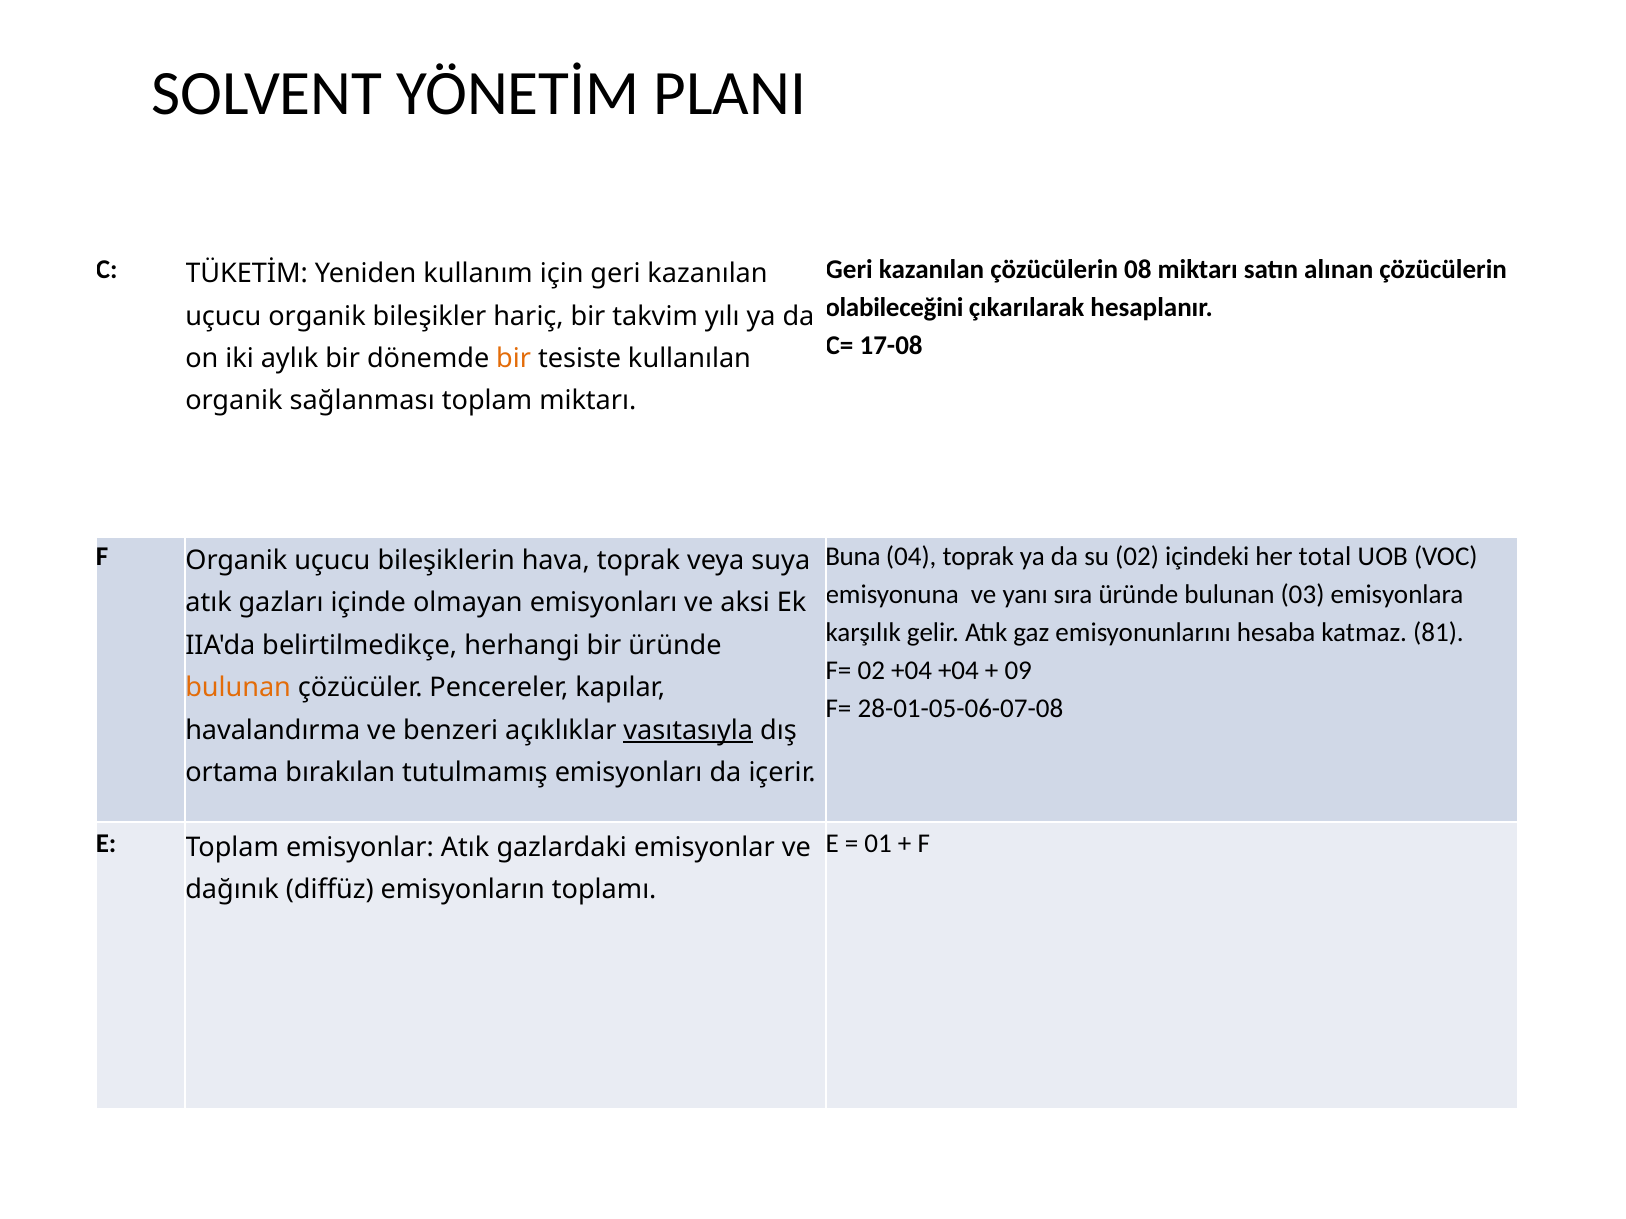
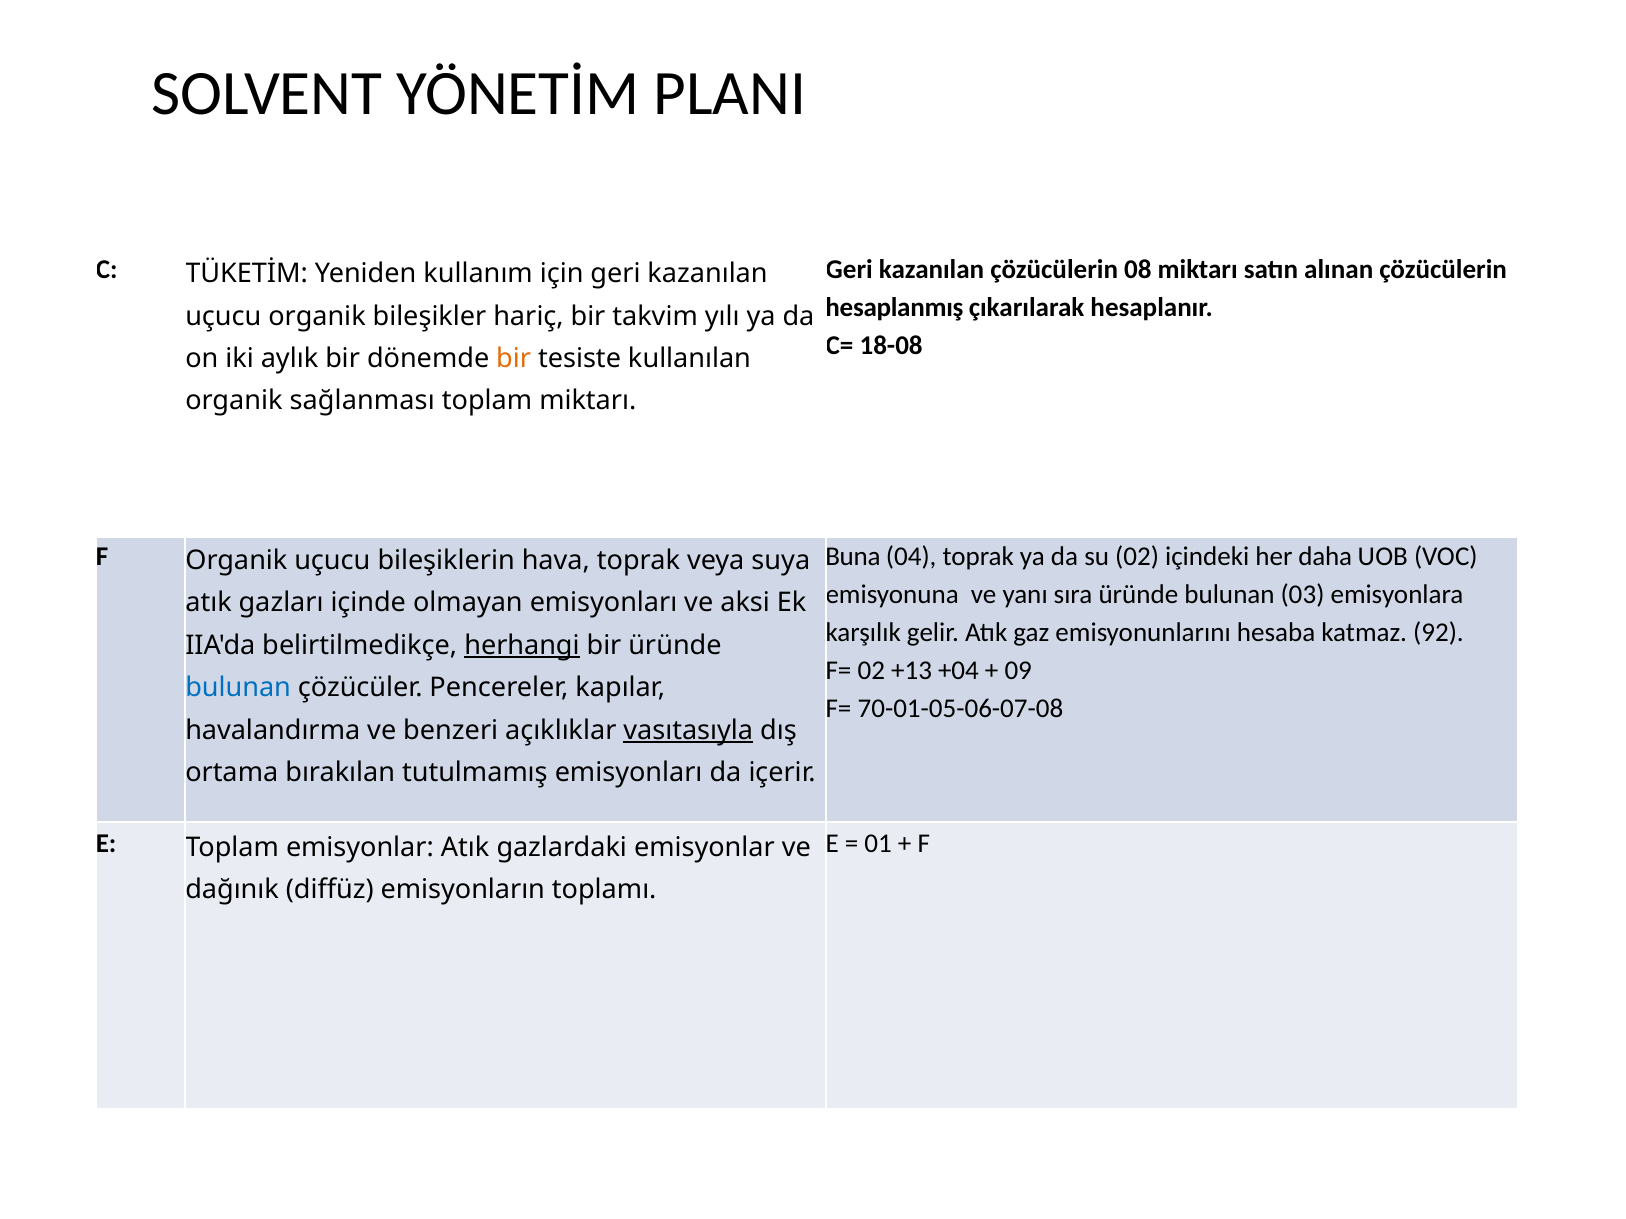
olabileceğini: olabileceğini -> hesaplanmış (894, 308)
17-08: 17-08 -> 18-08 (891, 346)
total: total -> daha (1325, 557)
81: 81 -> 92 (1438, 633)
herhangi underline: none -> present (522, 646)
02 +04: +04 -> +13 (912, 671)
bulunan colour: orange -> blue (238, 688)
28-01-05-06-07-08: 28-01-05-06-07-08 -> 70-01-05-06-07-08 (960, 709)
